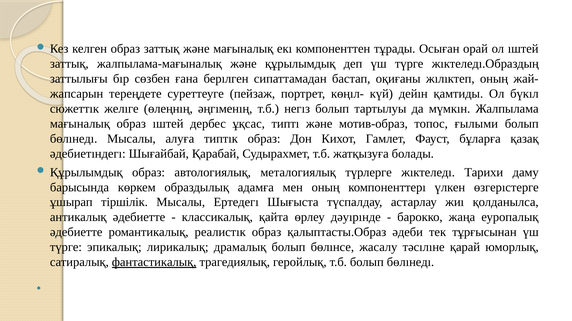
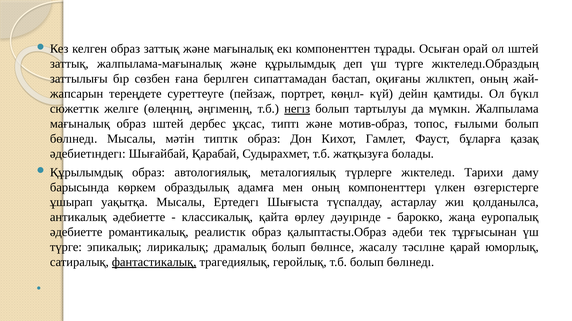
негıз underline: none -> present (297, 109)
алуға: алуға -> мәтін (180, 139)
тіршілік: тіршілік -> уақытқа (124, 203)
